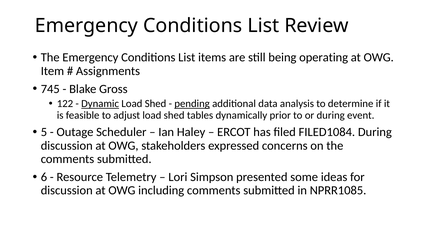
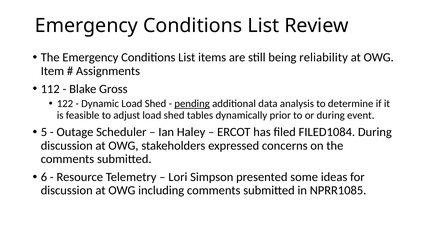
operating: operating -> reliability (324, 58)
745: 745 -> 112 (50, 89)
Dynamic underline: present -> none (100, 104)
